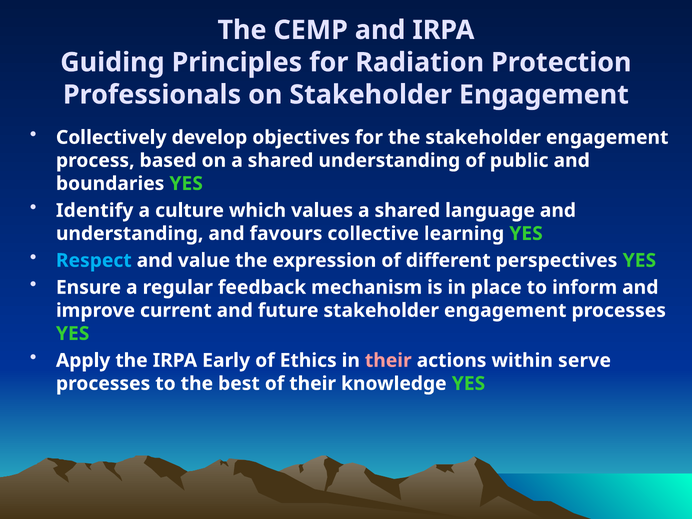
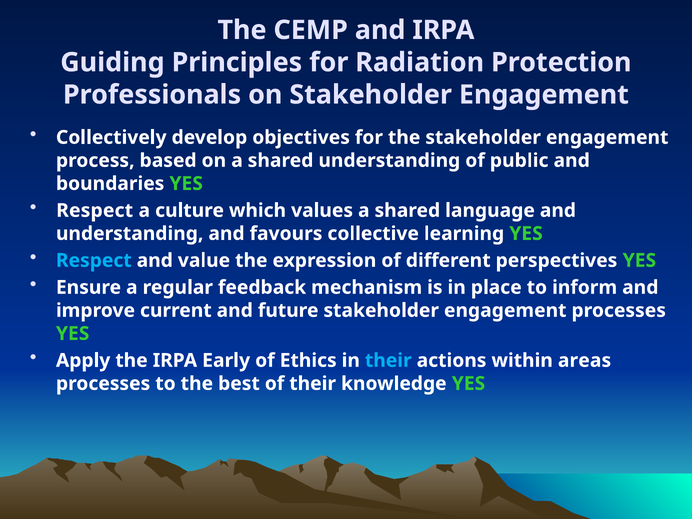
Identify: Identify -> Respect (95, 211)
their colour: pink -> light blue (388, 360)
serve: serve -> areas (585, 360)
